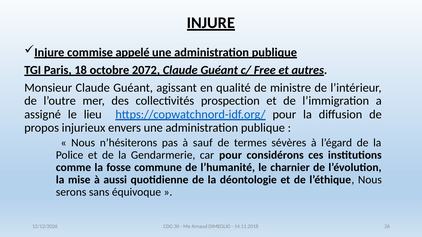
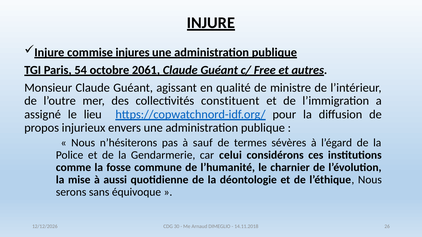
appelé: appelé -> injures (133, 52)
18: 18 -> 54 (81, 70)
2072: 2072 -> 2061 (146, 70)
prospection: prospection -> constituent (230, 101)
car pour: pour -> celui (231, 155)
